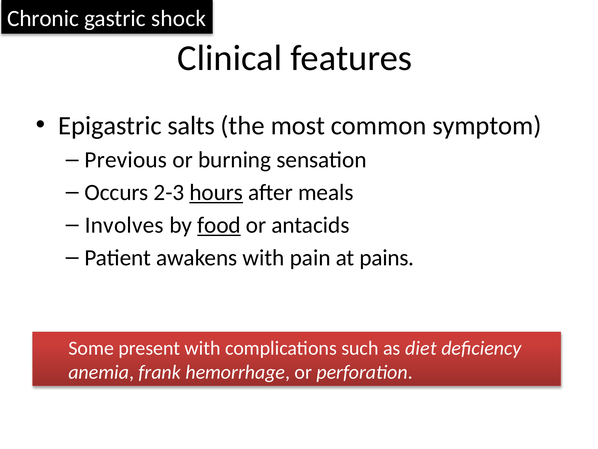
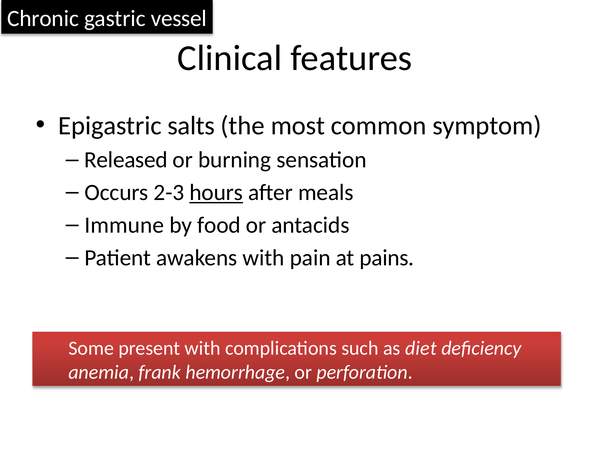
shock: shock -> vessel (179, 19)
Previous: Previous -> Released (126, 160)
Involves: Involves -> Immune (124, 225)
food underline: present -> none (219, 225)
